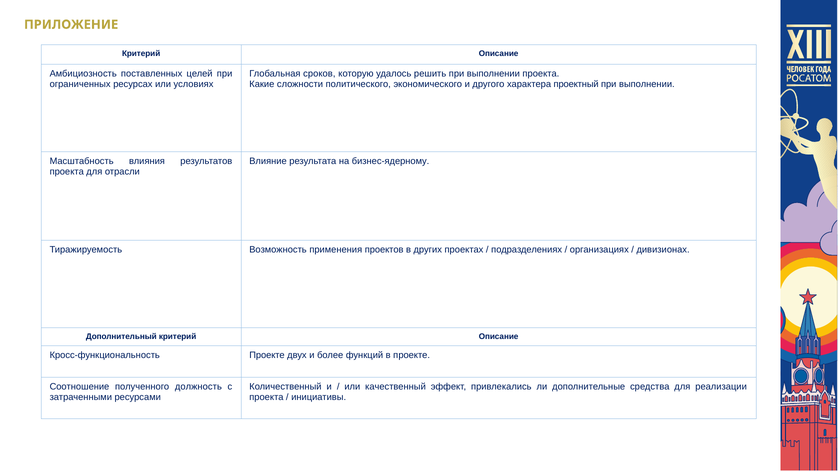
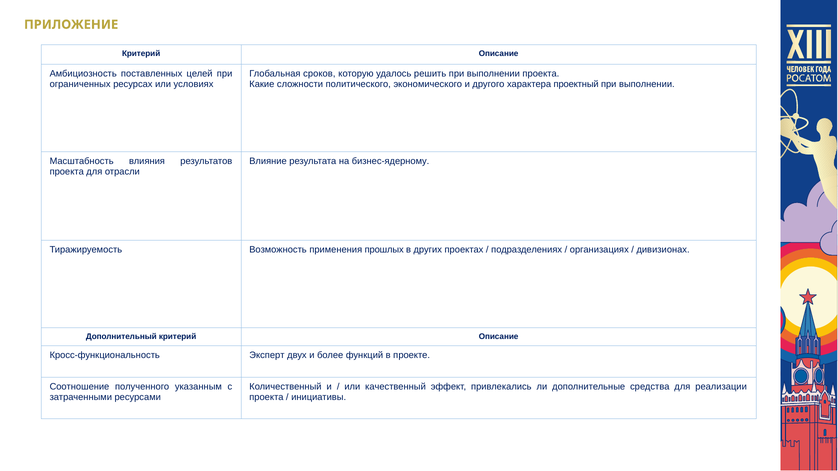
проектов: проектов -> прошлых (384, 250)
Кросс-функциональность Проекте: Проекте -> Эксперт (267, 356)
должность: должность -> указанным (198, 387)
